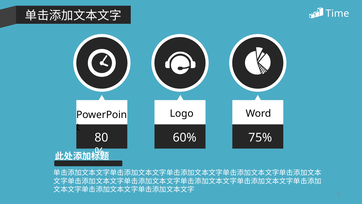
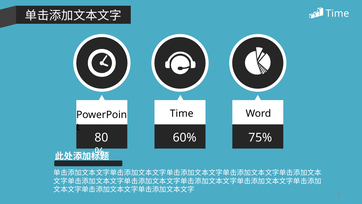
Logo: Logo -> Time (182, 113)
